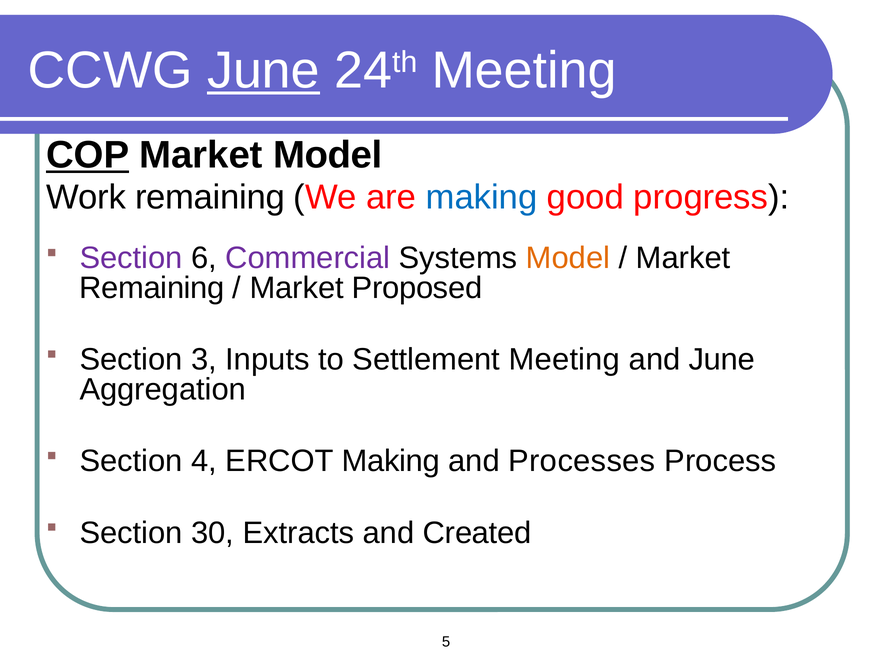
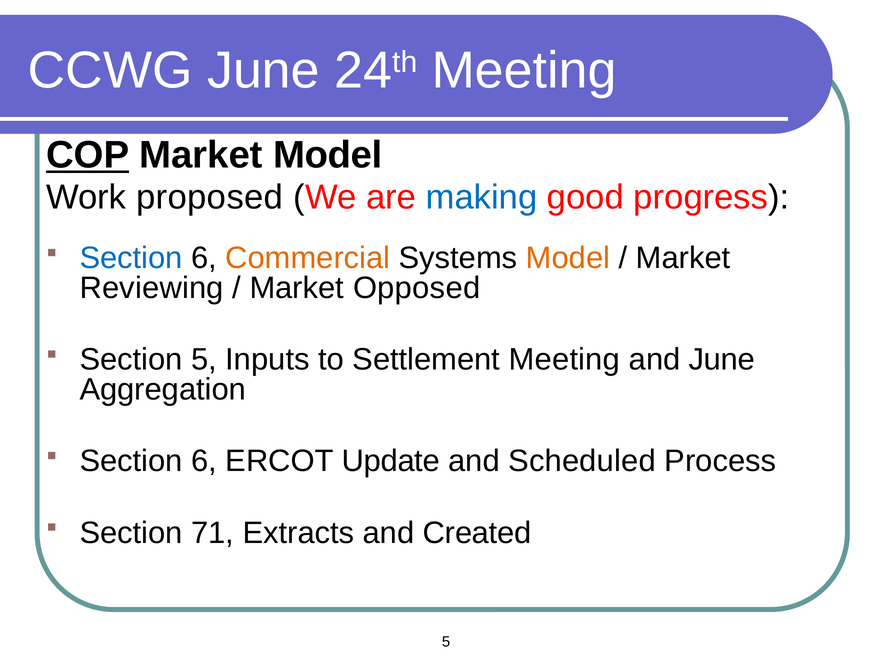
June underline: present -> none (263, 71)
Work remaining: remaining -> proposed (210, 197)
Section colour: purple -> blue (131, 258)
Commercial colour: purple -> orange (308, 258)
Remaining: Remaining -> Reviewing (152, 288)
Proposed: Proposed -> Opposed (417, 288)
Section 3: 3 -> 5 (204, 360)
4: 4 -> 6 (204, 461)
ERCOT Making: Making -> Update (391, 461)
Processes: Processes -> Scheduled (582, 461)
30: 30 -> 71 (213, 533)
